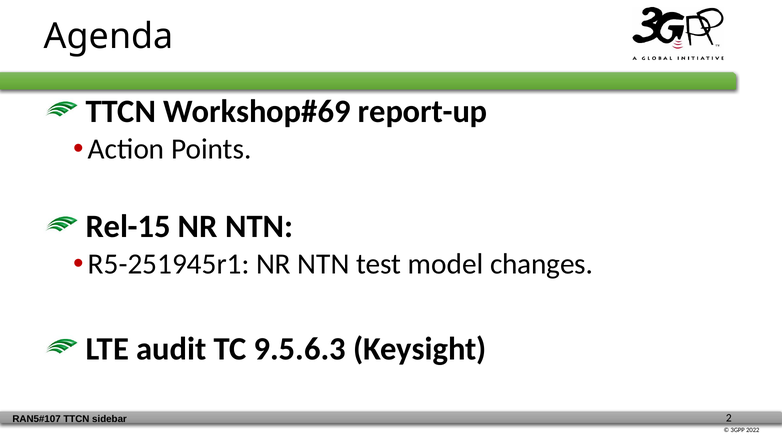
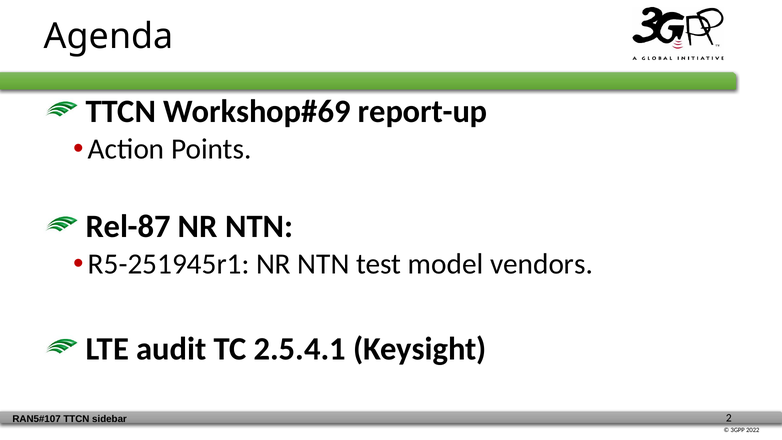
Rel-15: Rel-15 -> Rel-87 (128, 226)
changes: changes -> vendors (541, 264)
9.5.6.3: 9.5.6.3 -> 2.5.4.1 (300, 349)
